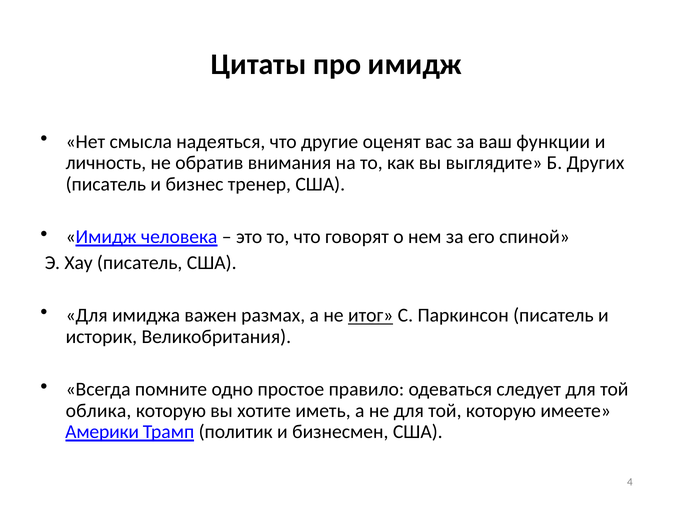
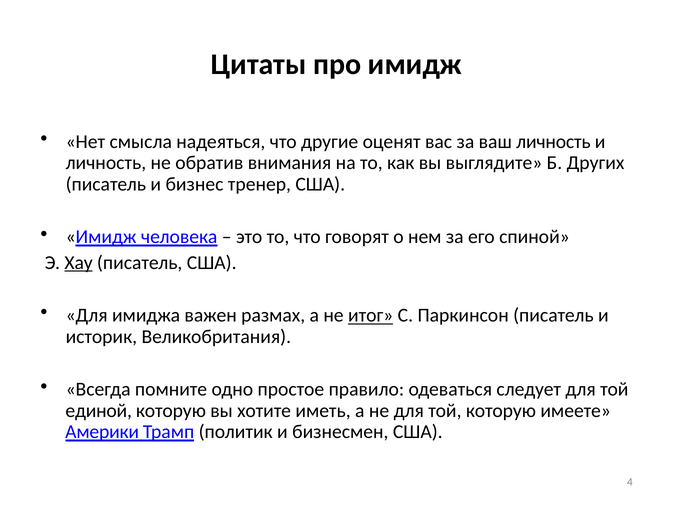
ваш функции: функции -> личность (553, 142)
Хау underline: none -> present (79, 263)
облика: облика -> единой (99, 411)
